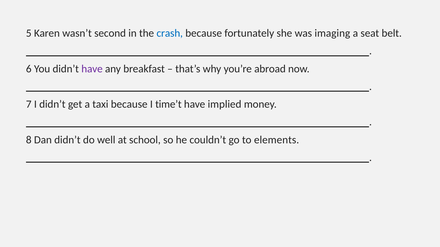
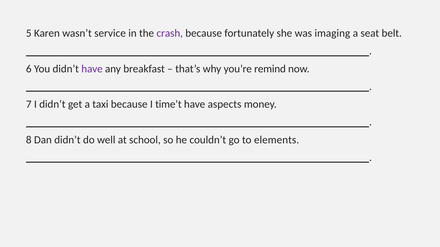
second: second -> service (110, 33)
crash colour: blue -> purple (170, 33)
abroad: abroad -> remind (270, 69)
implied: implied -> aspects (225, 105)
